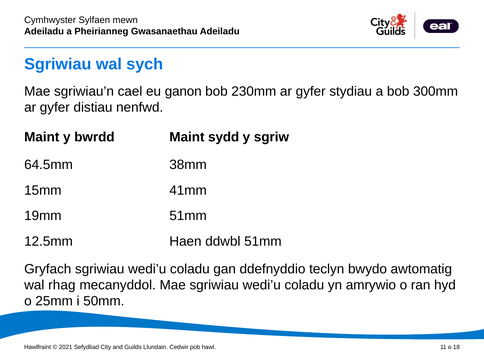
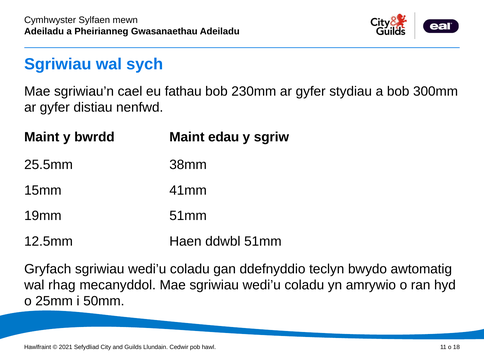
ganon: ganon -> fathau (183, 91)
sydd: sydd -> edau (224, 137)
64.5mm: 64.5mm -> 25.5mm (48, 165)
